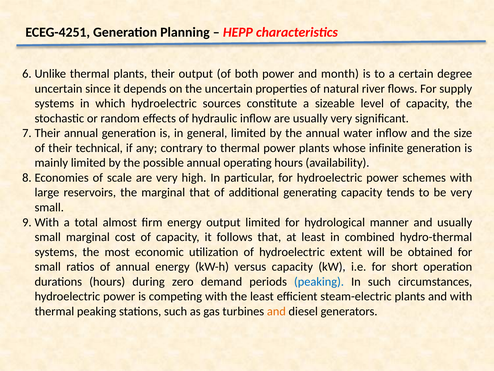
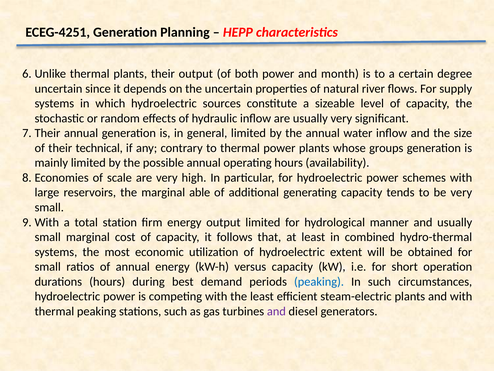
infinite: infinite -> groups (386, 148)
marginal that: that -> able (200, 192)
almost: almost -> station (120, 222)
zero: zero -> best (183, 281)
and colour: orange -> purple (276, 311)
